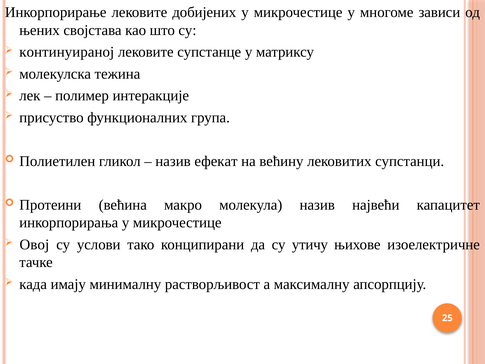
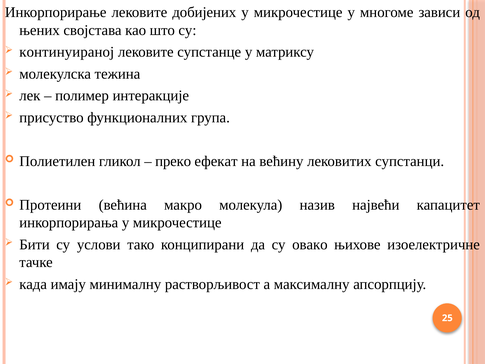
назив: назив -> преко (173, 161)
Овој: Овој -> Бити (35, 244)
утичу: утичу -> овако (310, 244)
